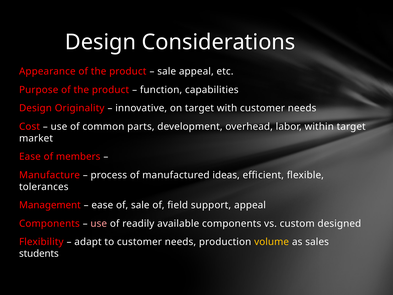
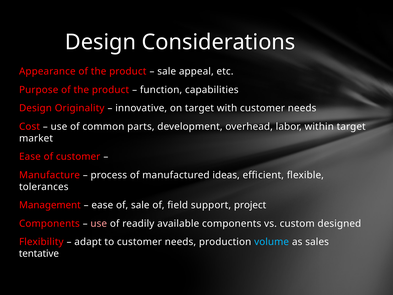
of members: members -> customer (78, 157)
support appeal: appeal -> project (250, 205)
volume colour: yellow -> light blue (272, 242)
students: students -> tentative (39, 253)
